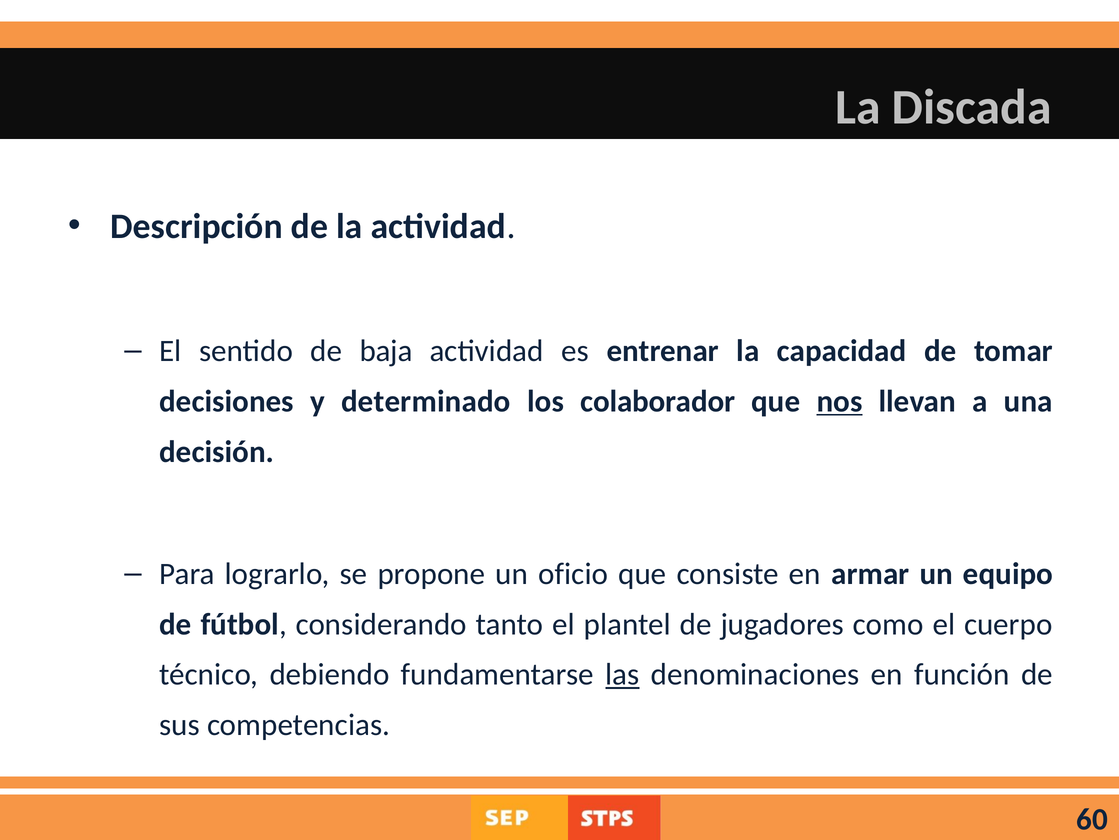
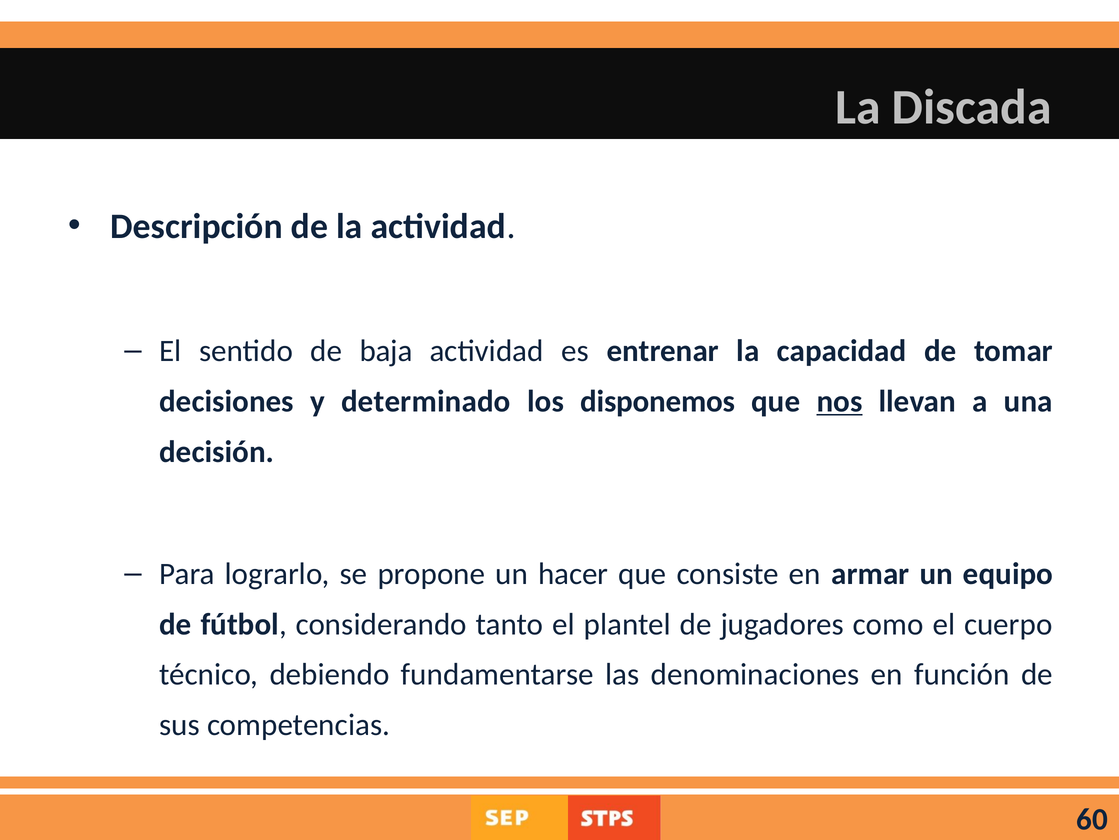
colaborador: colaborador -> disponemos (658, 401)
oficio: oficio -> hacer (573, 573)
las underline: present -> none (622, 674)
